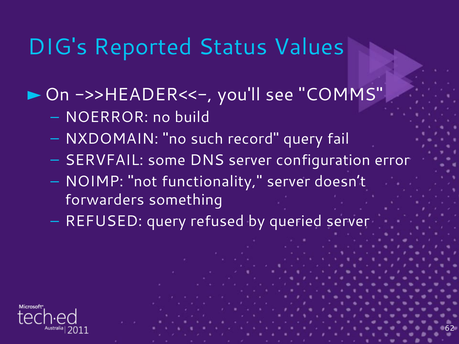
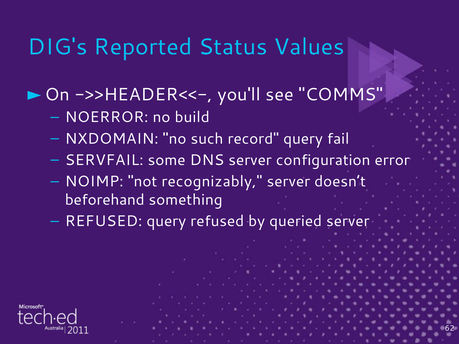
functionality: functionality -> recognizably (212, 182)
forwarders: forwarders -> beforehand (105, 200)
